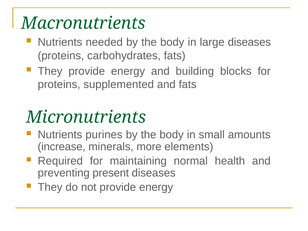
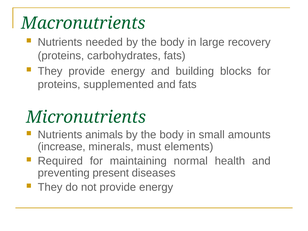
large diseases: diseases -> recovery (249, 42)
purines: purines -> animals (104, 135)
more: more -> must (149, 147)
